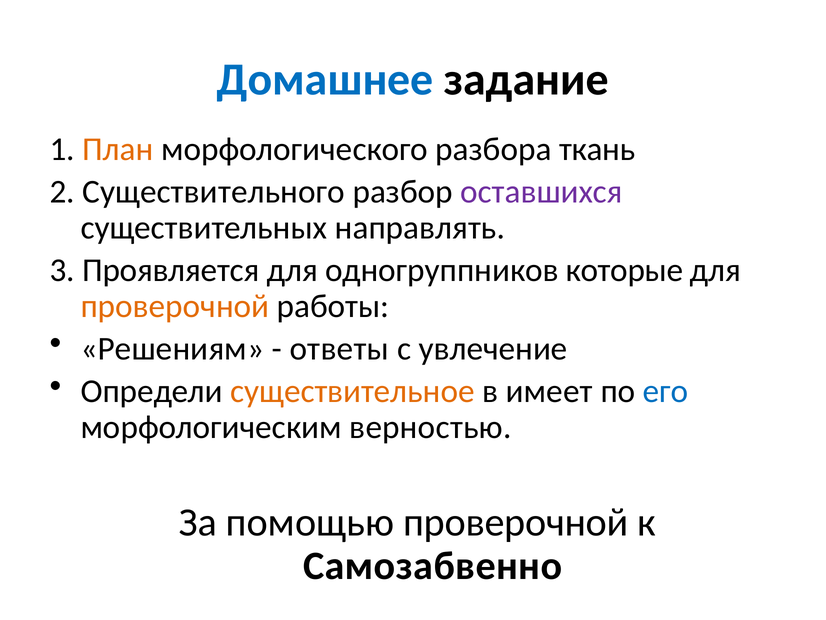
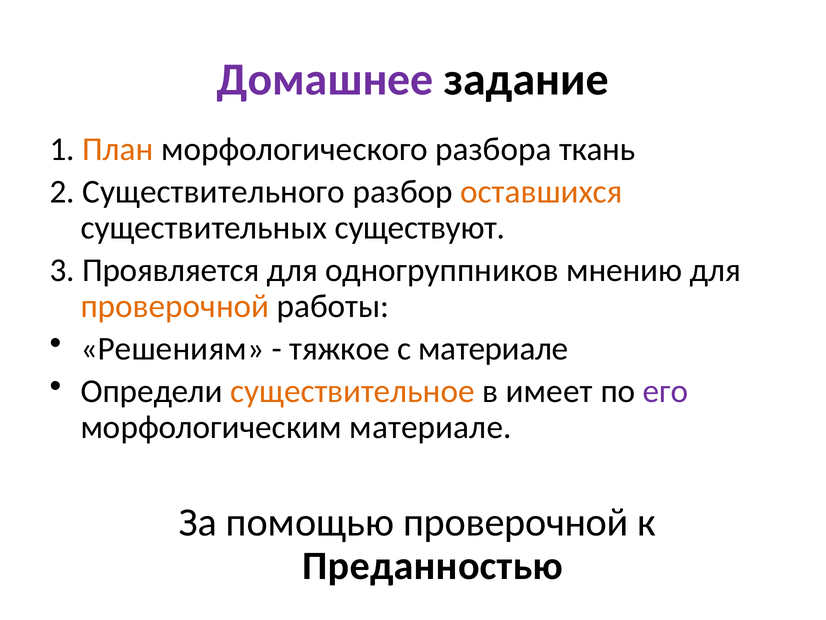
Домашнее colour: blue -> purple (325, 80)
оставшихся colour: purple -> orange (542, 192)
направлять: направлять -> существуют (420, 227)
которые: которые -> мнению (624, 270)
ответы: ответы -> тяжкое (340, 348)
с увлечение: увлечение -> материале (493, 348)
его colour: blue -> purple (666, 391)
морфологическим верностью: верностью -> материале (431, 427)
Самозабвенно: Самозабвенно -> Преданностью (433, 565)
